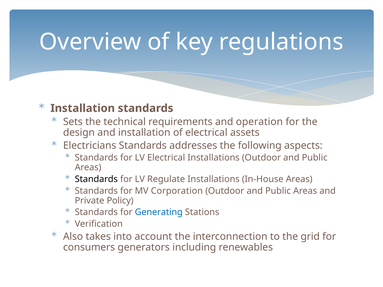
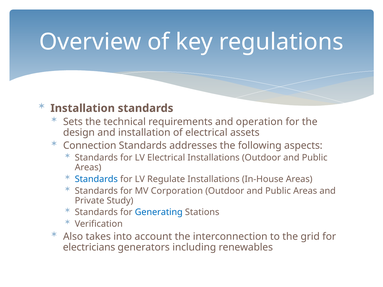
Electricians: Electricians -> Connection (90, 146)
Standards colour: black -> blue (96, 179)
Policy: Policy -> Study (120, 201)
consumers: consumers -> electricians (89, 248)
